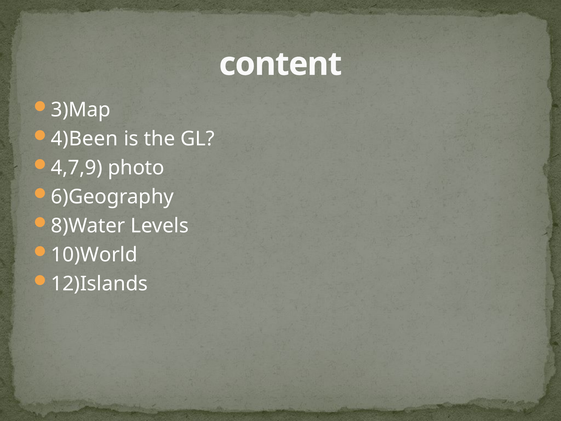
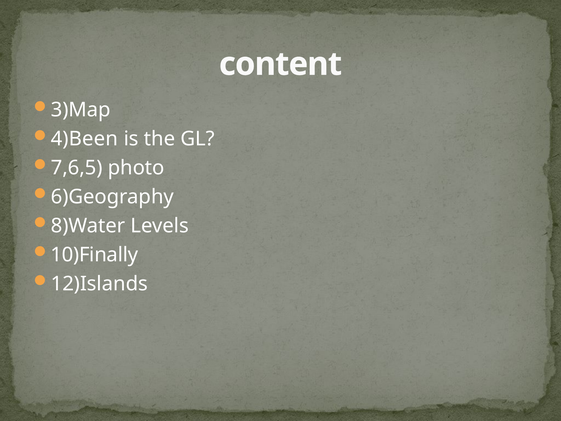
4,7,9: 4,7,9 -> 7,6,5 (77, 168)
10)World: 10)World -> 10)Finally (94, 255)
